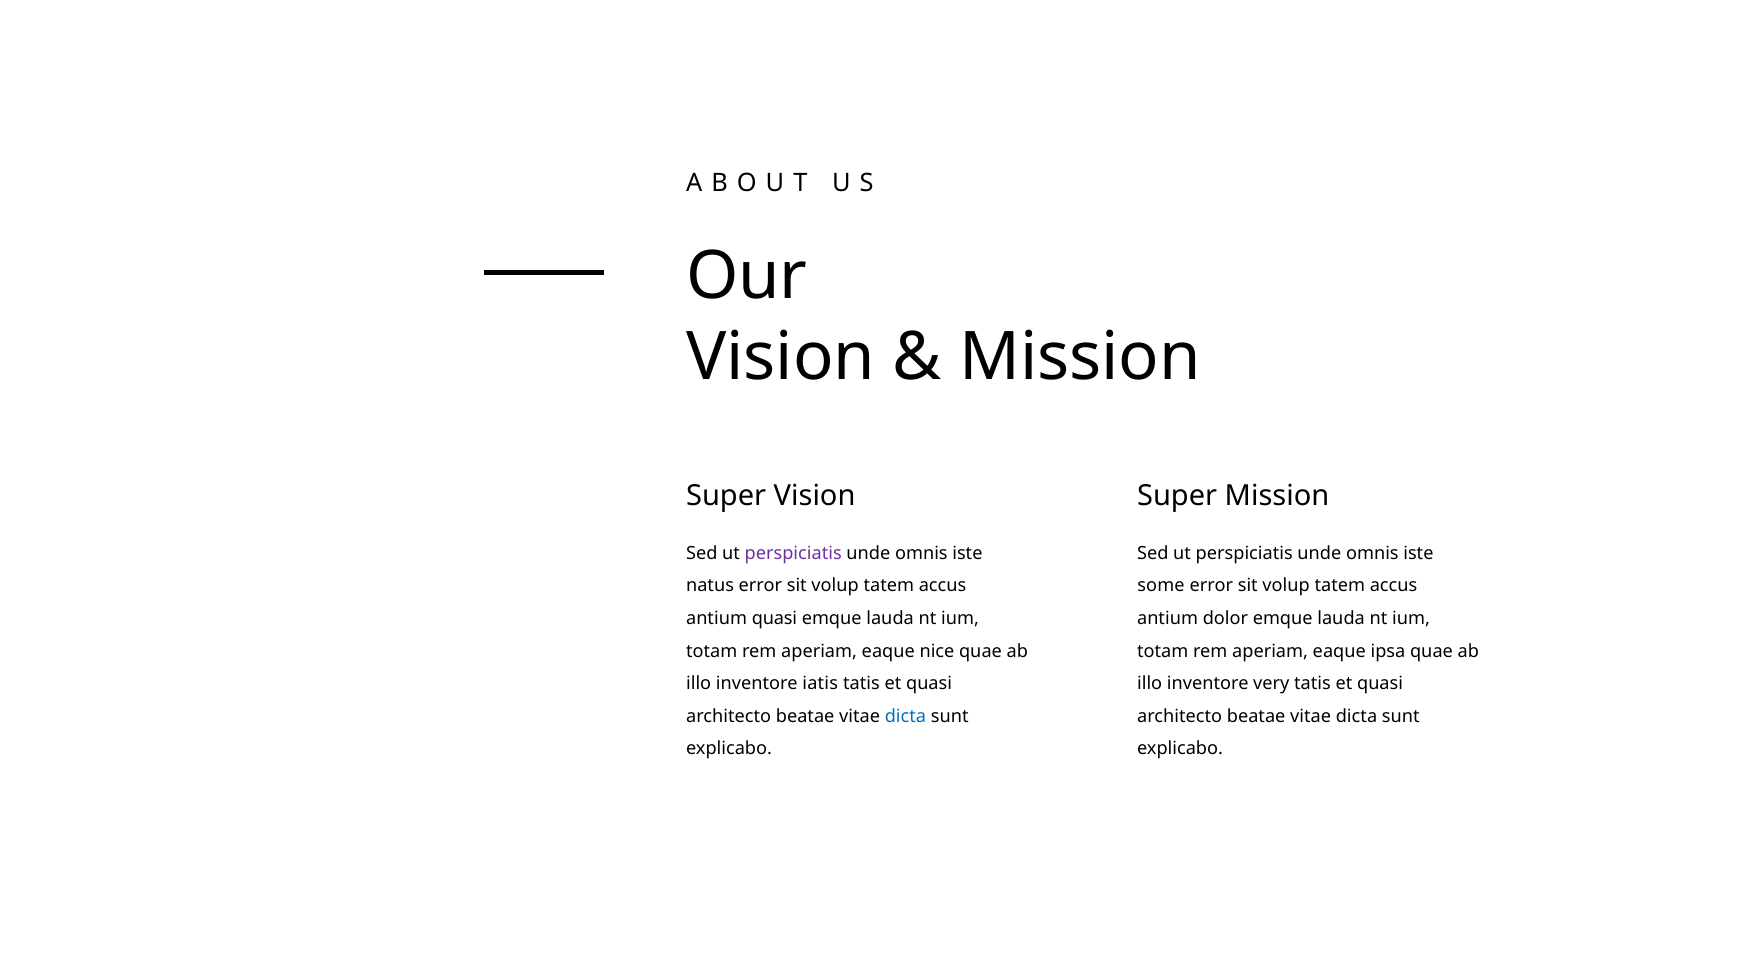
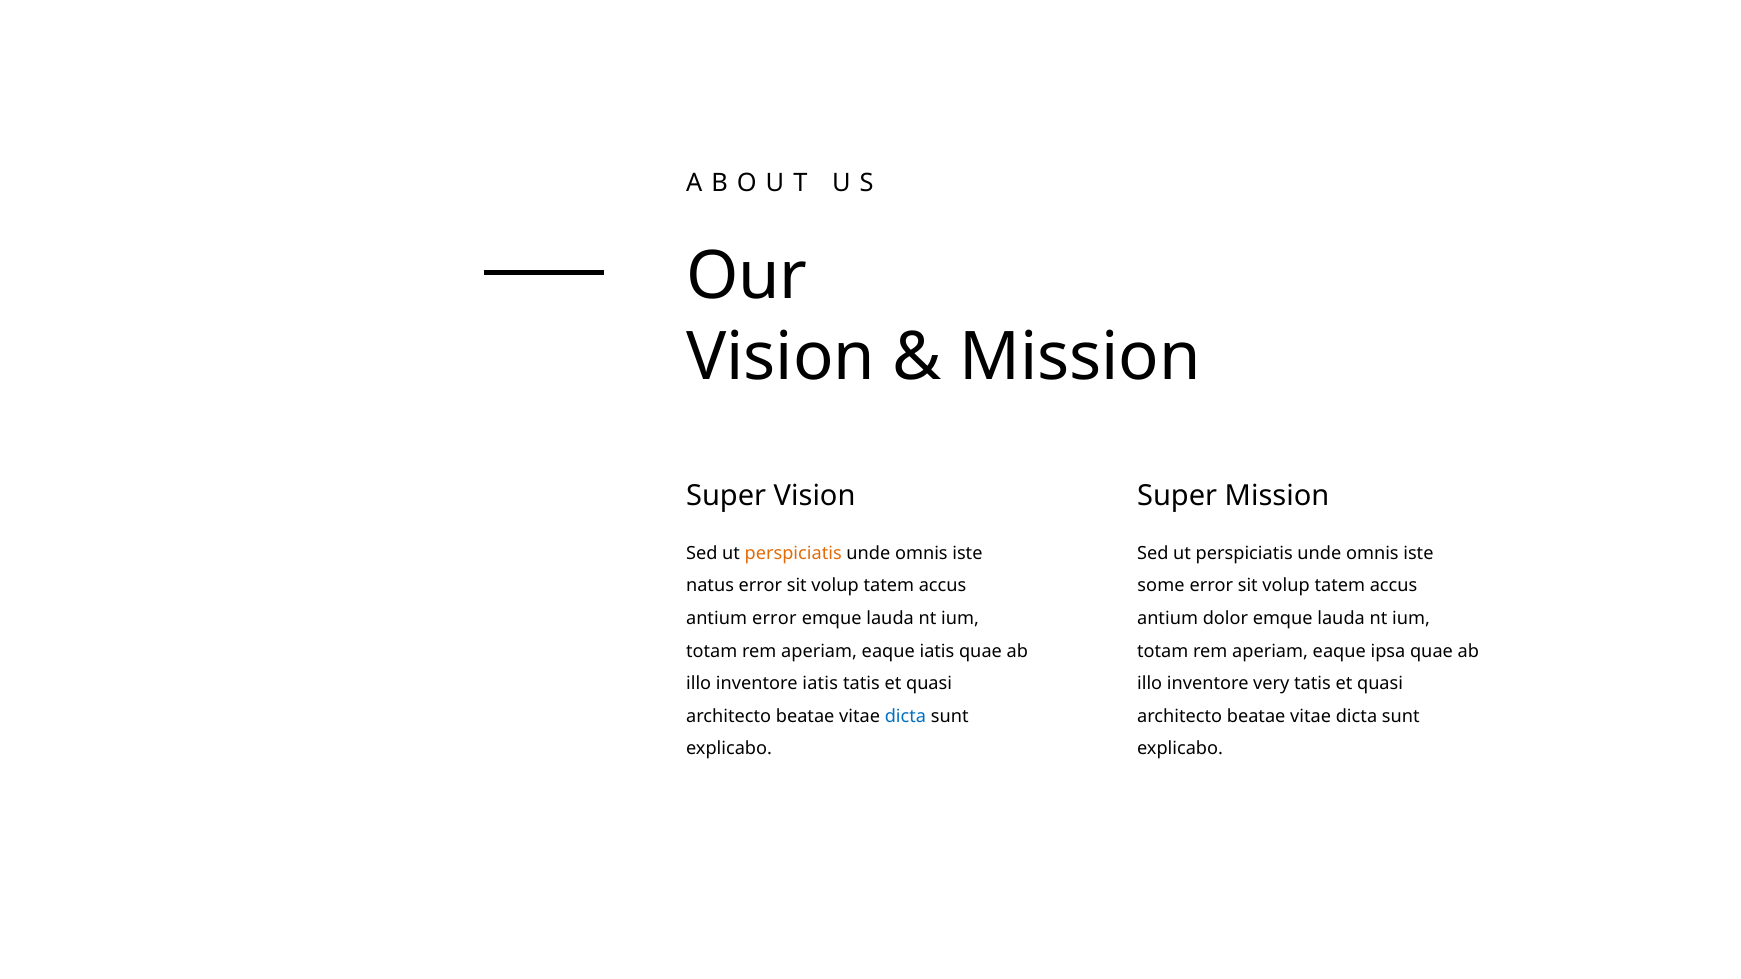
perspiciatis colour: purple -> orange (793, 553)
antium quasi: quasi -> error (774, 619)
eaque nice: nice -> iatis (937, 651)
